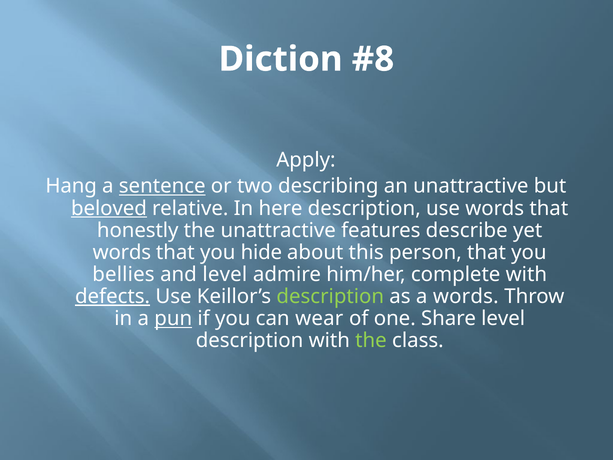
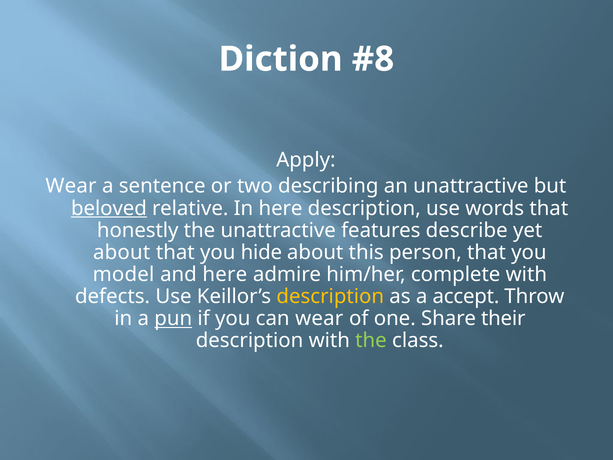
Hang: Hang -> Wear (71, 186)
sentence underline: present -> none (162, 186)
words: words -> about (122, 252)
bellies: bellies -> model (123, 274)
and level: level -> here (225, 274)
defects underline: present -> none (113, 296)
description colour: light green -> yellow (330, 296)
a words: words -> accept (466, 296)
Share level: level -> their (503, 318)
